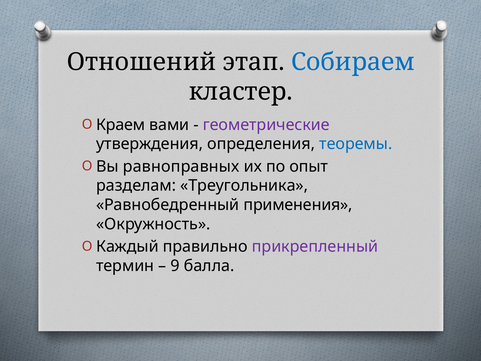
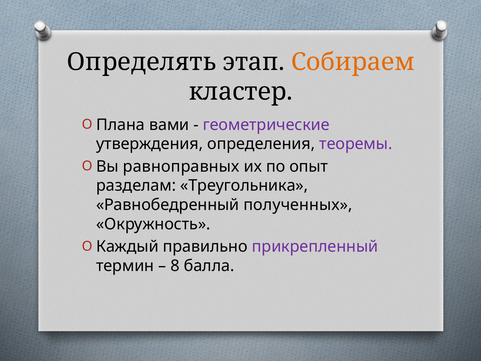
Отношений: Отношений -> Определять (141, 62)
Собираем colour: blue -> orange (353, 62)
Краем: Краем -> Плана (121, 125)
теоремы colour: blue -> purple (356, 144)
применения: применения -> полученных (298, 205)
9: 9 -> 8 (175, 266)
